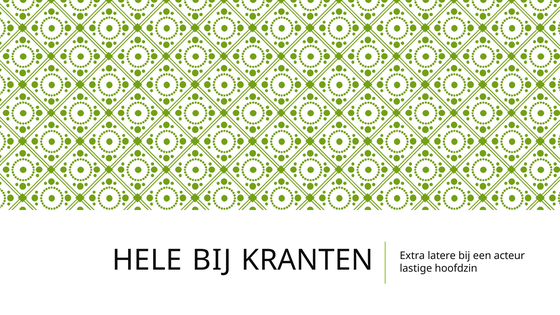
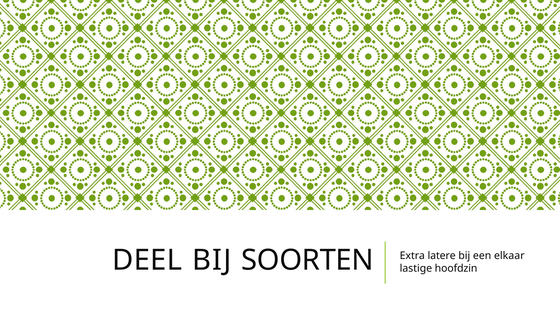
HELE: HELE -> DEEL (147, 260)
KRANTEN: KRANTEN -> SOORTEN (307, 260)
acteur: acteur -> elkaar (509, 256)
